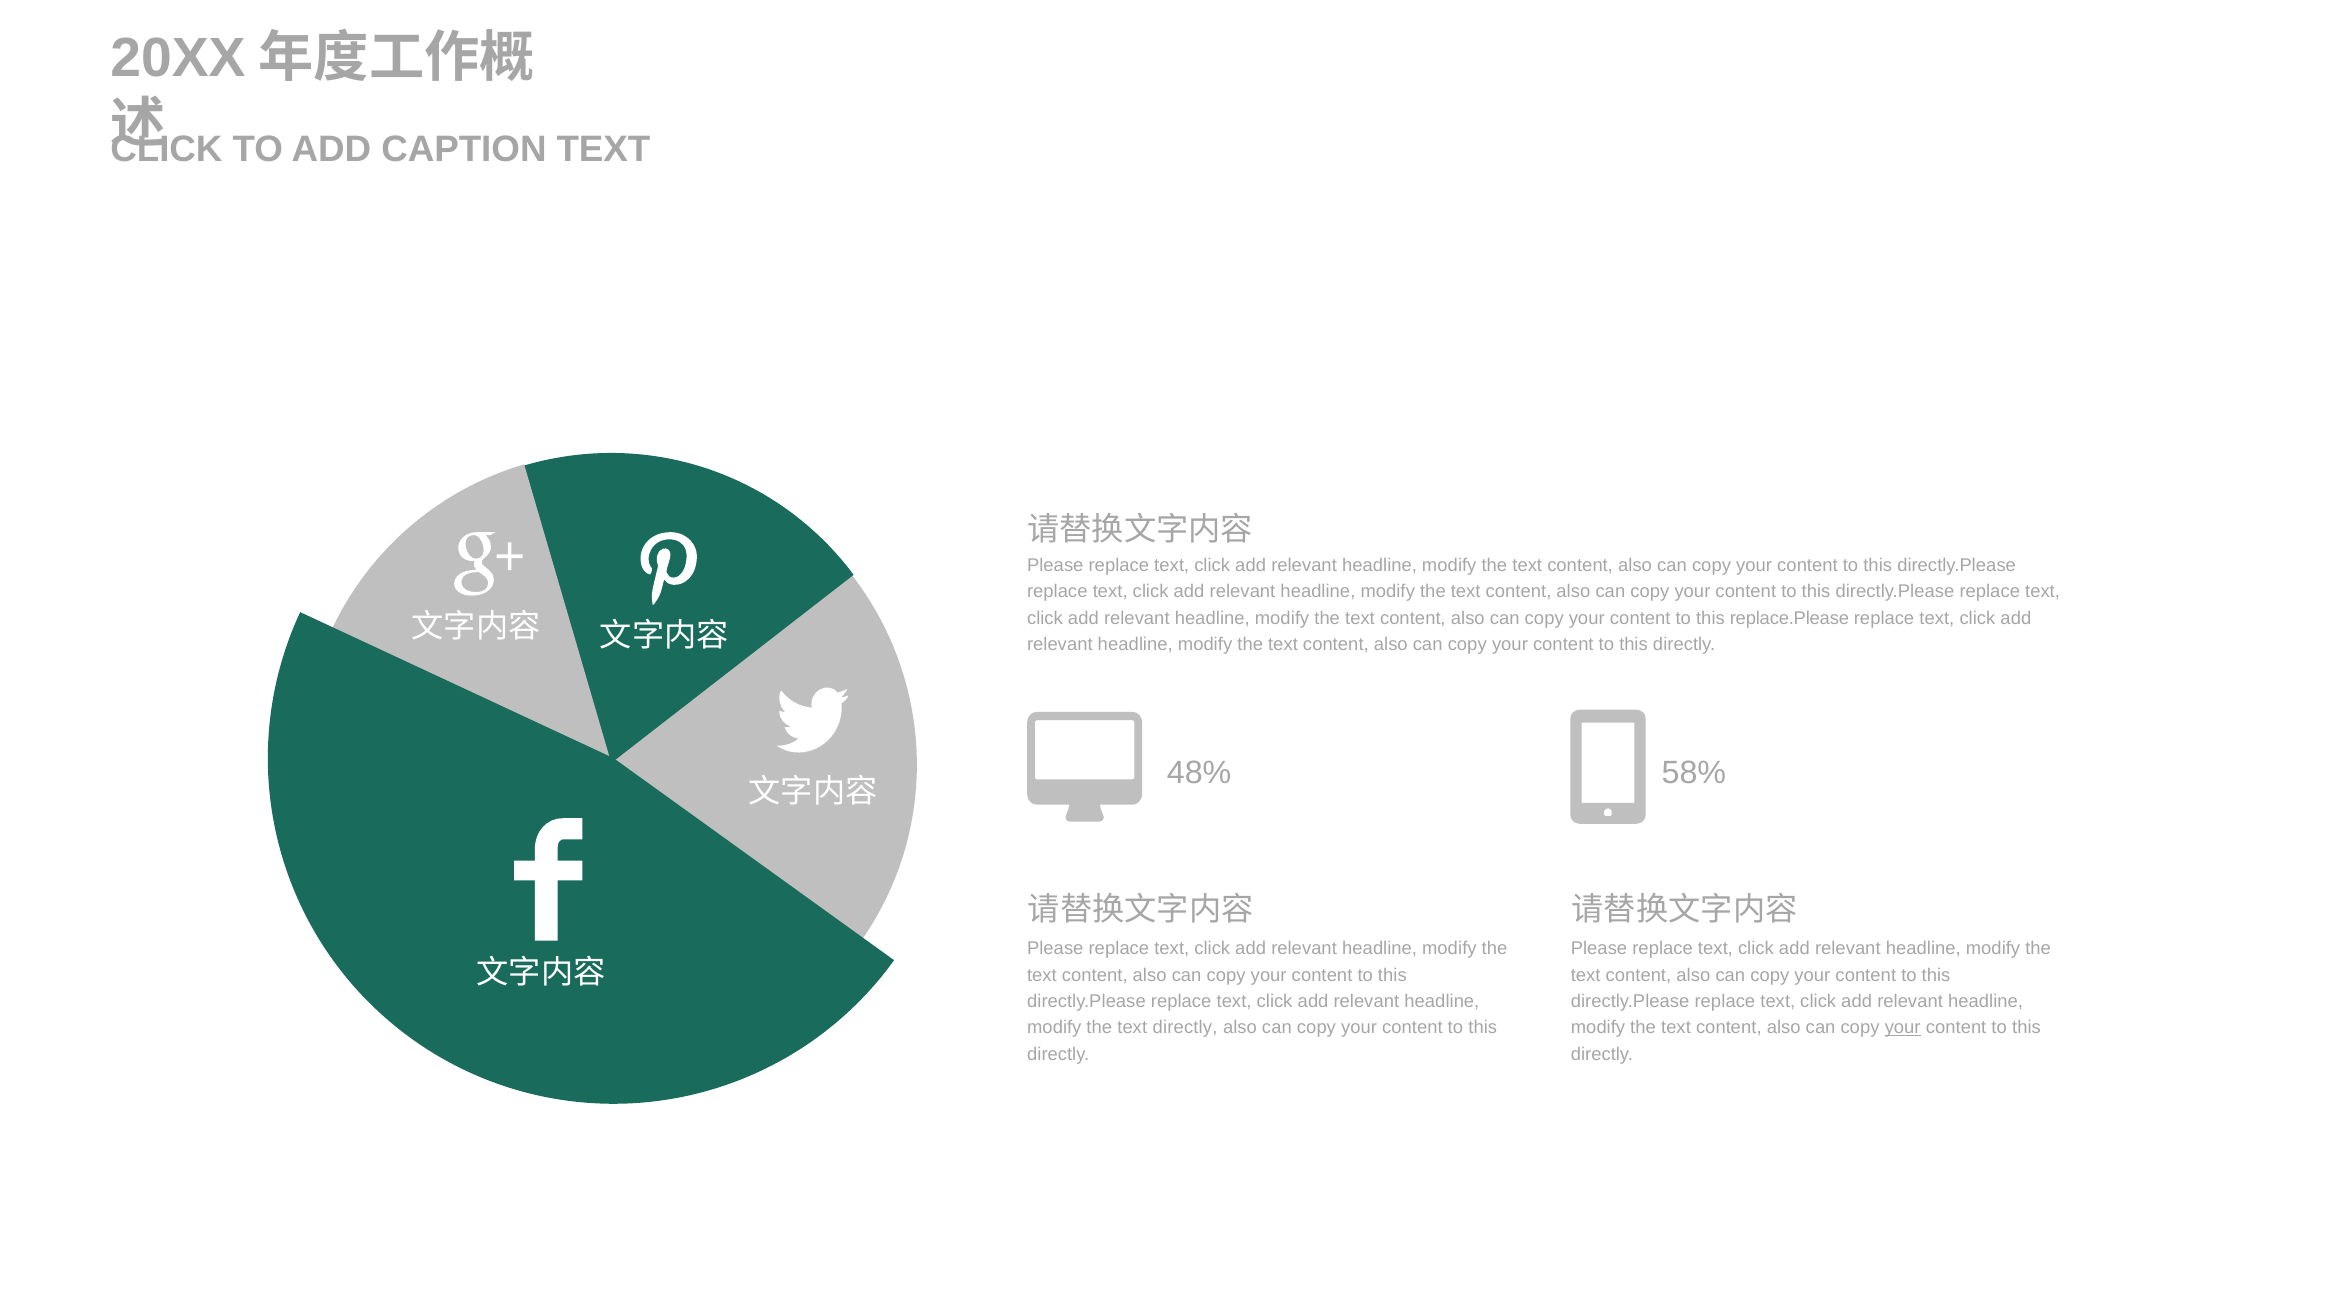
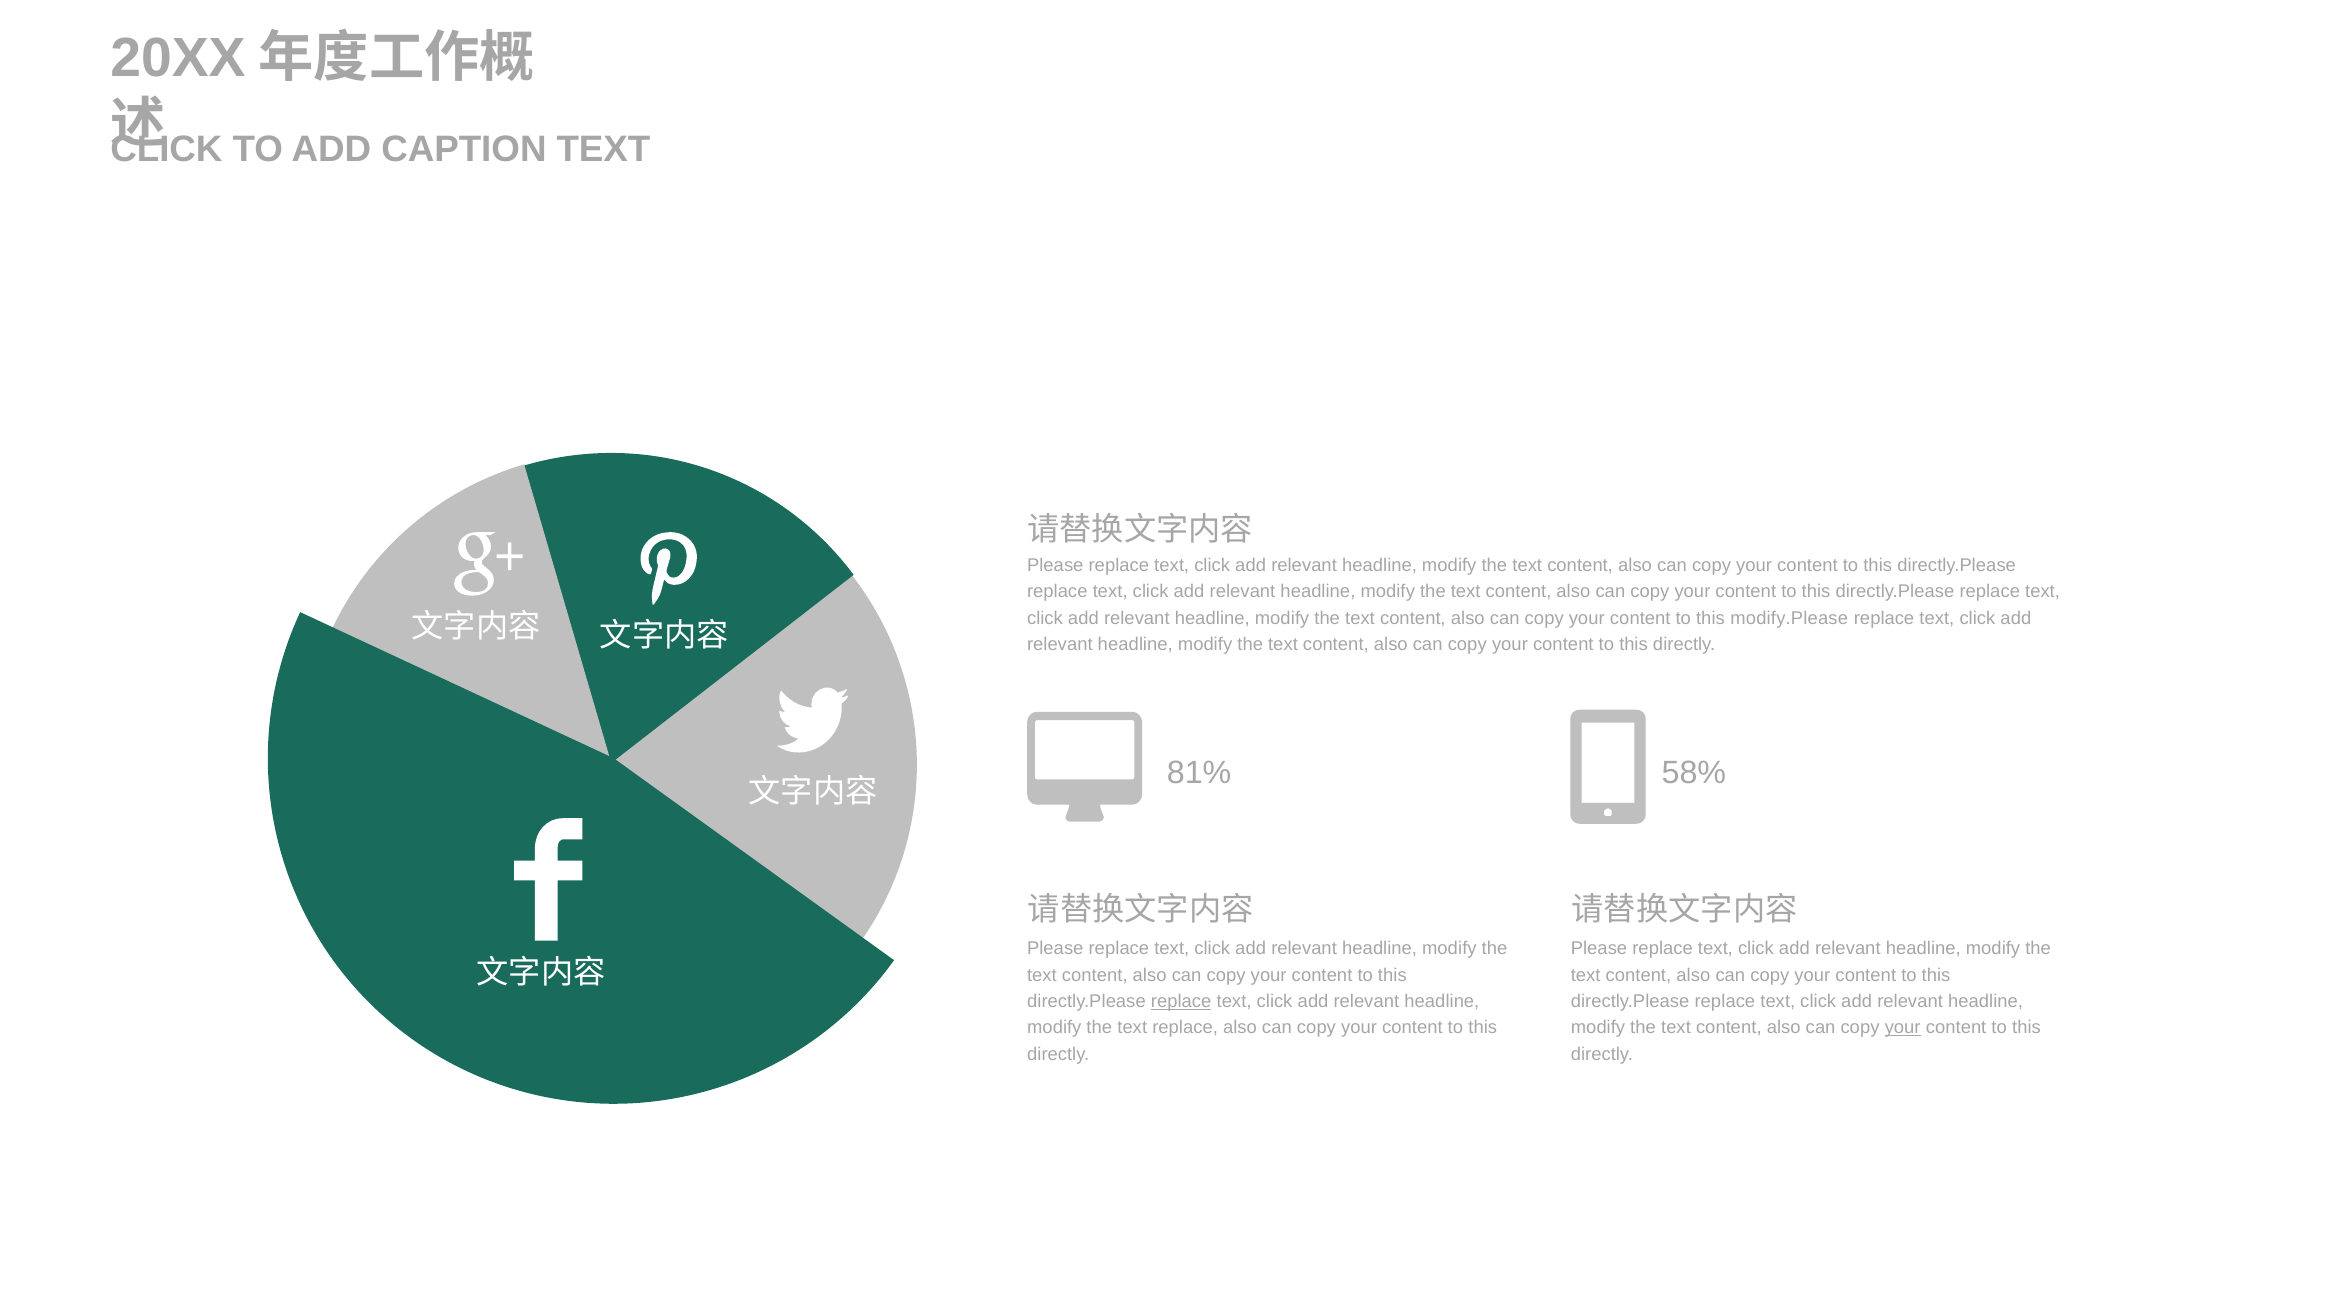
replace.Please: replace.Please -> modify.Please (1789, 618)
48%: 48% -> 81% (1199, 773)
replace underline: none -> present (1181, 1002)
text directly: directly -> replace (1185, 1028)
